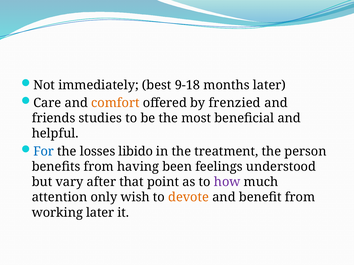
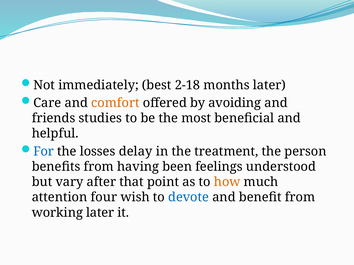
9-18: 9-18 -> 2-18 (187, 85)
frenzied: frenzied -> avoiding (235, 103)
libido: libido -> delay (136, 152)
how colour: purple -> orange (227, 182)
only: only -> four (104, 198)
devote colour: orange -> blue (189, 198)
